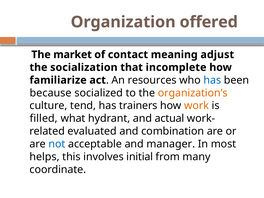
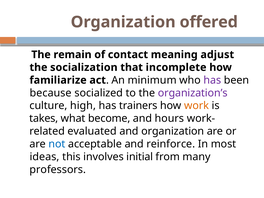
market: market -> remain (73, 55)
resources: resources -> minimum (152, 80)
has colour: blue -> purple (212, 80)
organization’s colour: orange -> purple (193, 93)
tend: tend -> high (83, 106)
filled: filled -> takes (44, 118)
hydrant: hydrant -> become (109, 118)
actual: actual -> hours (169, 118)
and combination: combination -> organization (173, 131)
manager: manager -> reinforce (171, 144)
helps: helps -> ideas (45, 157)
coordinate: coordinate -> professors (58, 169)
